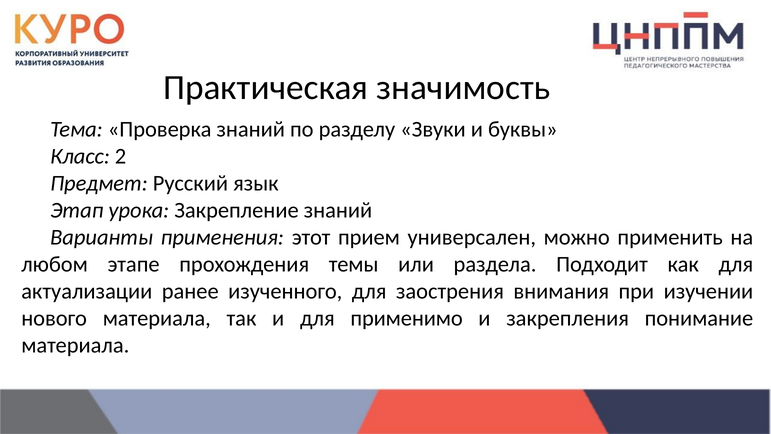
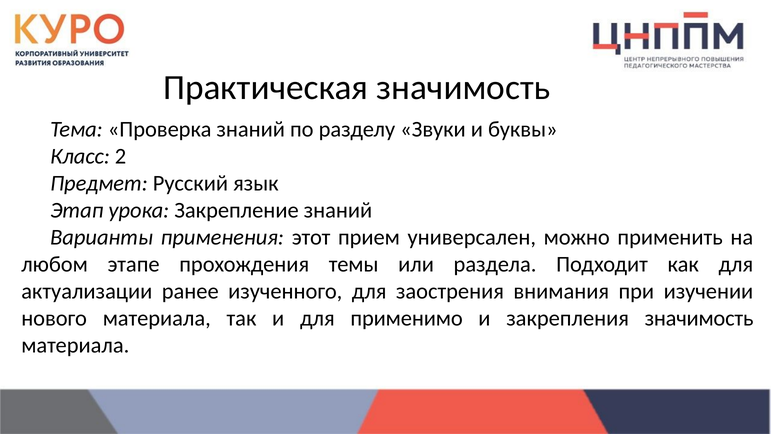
закрепления понимание: понимание -> значимость (699, 318)
